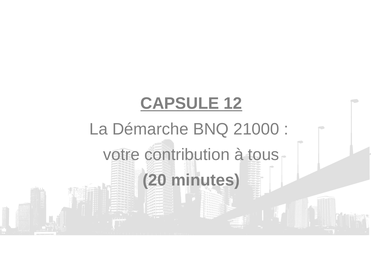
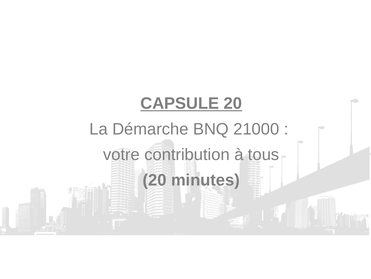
CAPSULE 12: 12 -> 20 (233, 103)
